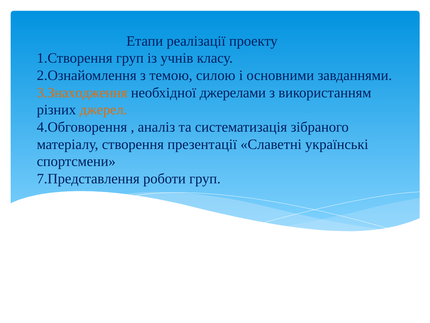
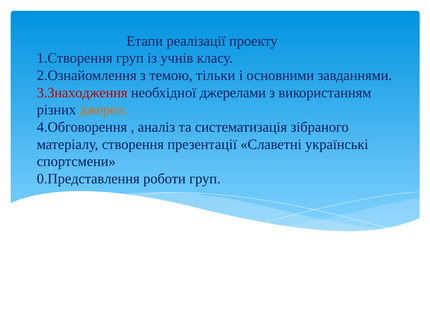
силою: силою -> тільки (216, 75)
3.Знаходження colour: orange -> red (82, 93)
7.Представлення: 7.Представлення -> 0.Представлення (88, 179)
